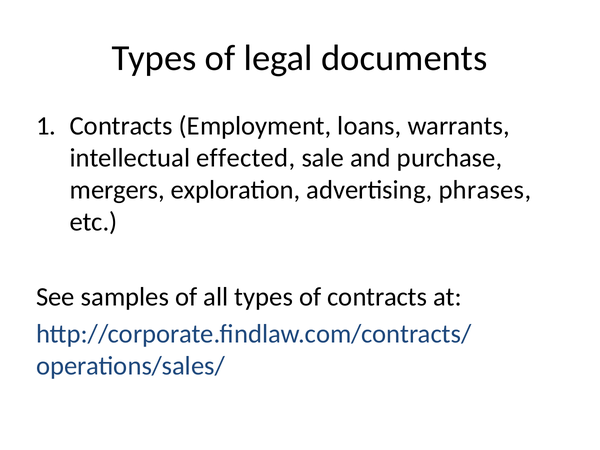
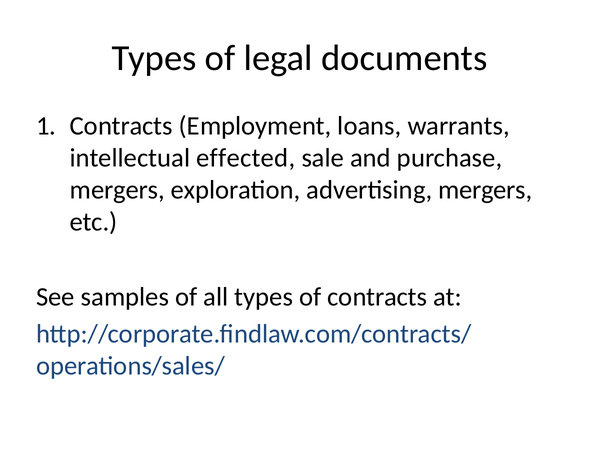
advertising phrases: phrases -> mergers (485, 190)
